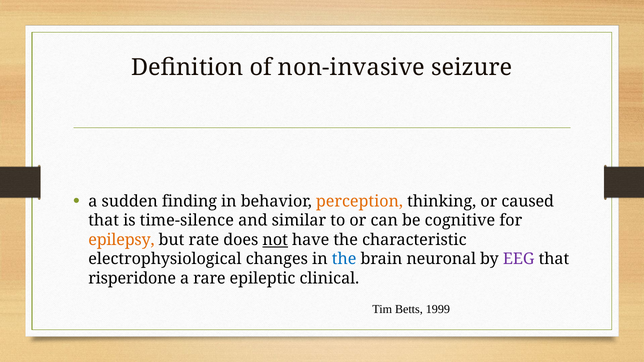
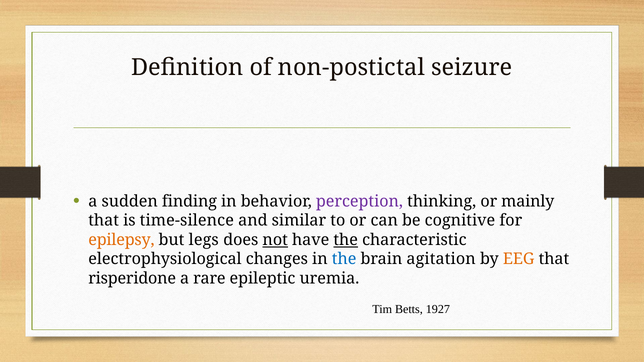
non-invasive: non-invasive -> non-postictal (352, 67)
perception colour: orange -> purple (359, 201)
caused: caused -> mainly (528, 201)
rate: rate -> legs (204, 240)
the underline: none -> present (346, 240)
neuronal: neuronal -> agitation (441, 259)
EEG colour: purple -> orange (519, 259)
clinical: clinical -> uremia (329, 279)
1999: 1999 -> 1927 (438, 309)
